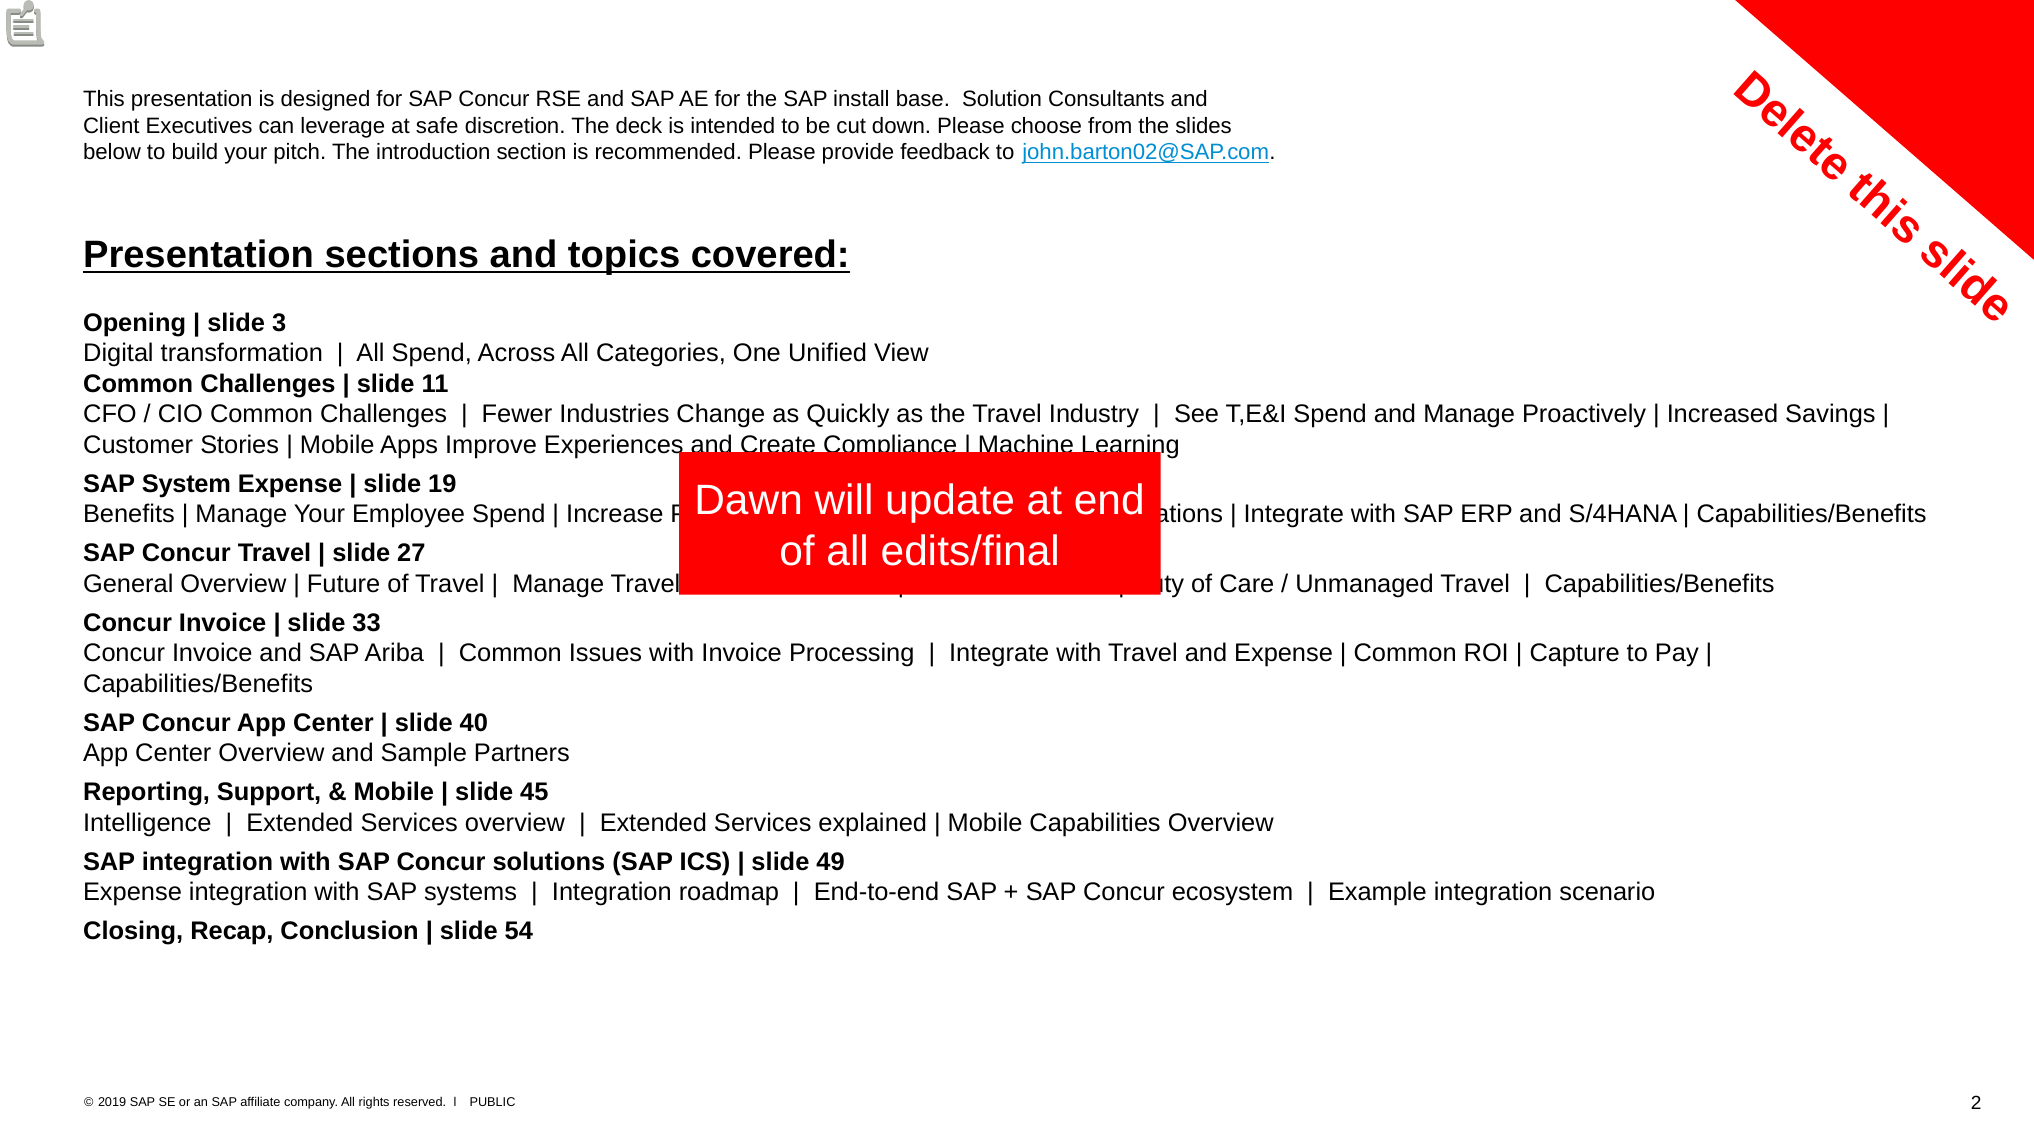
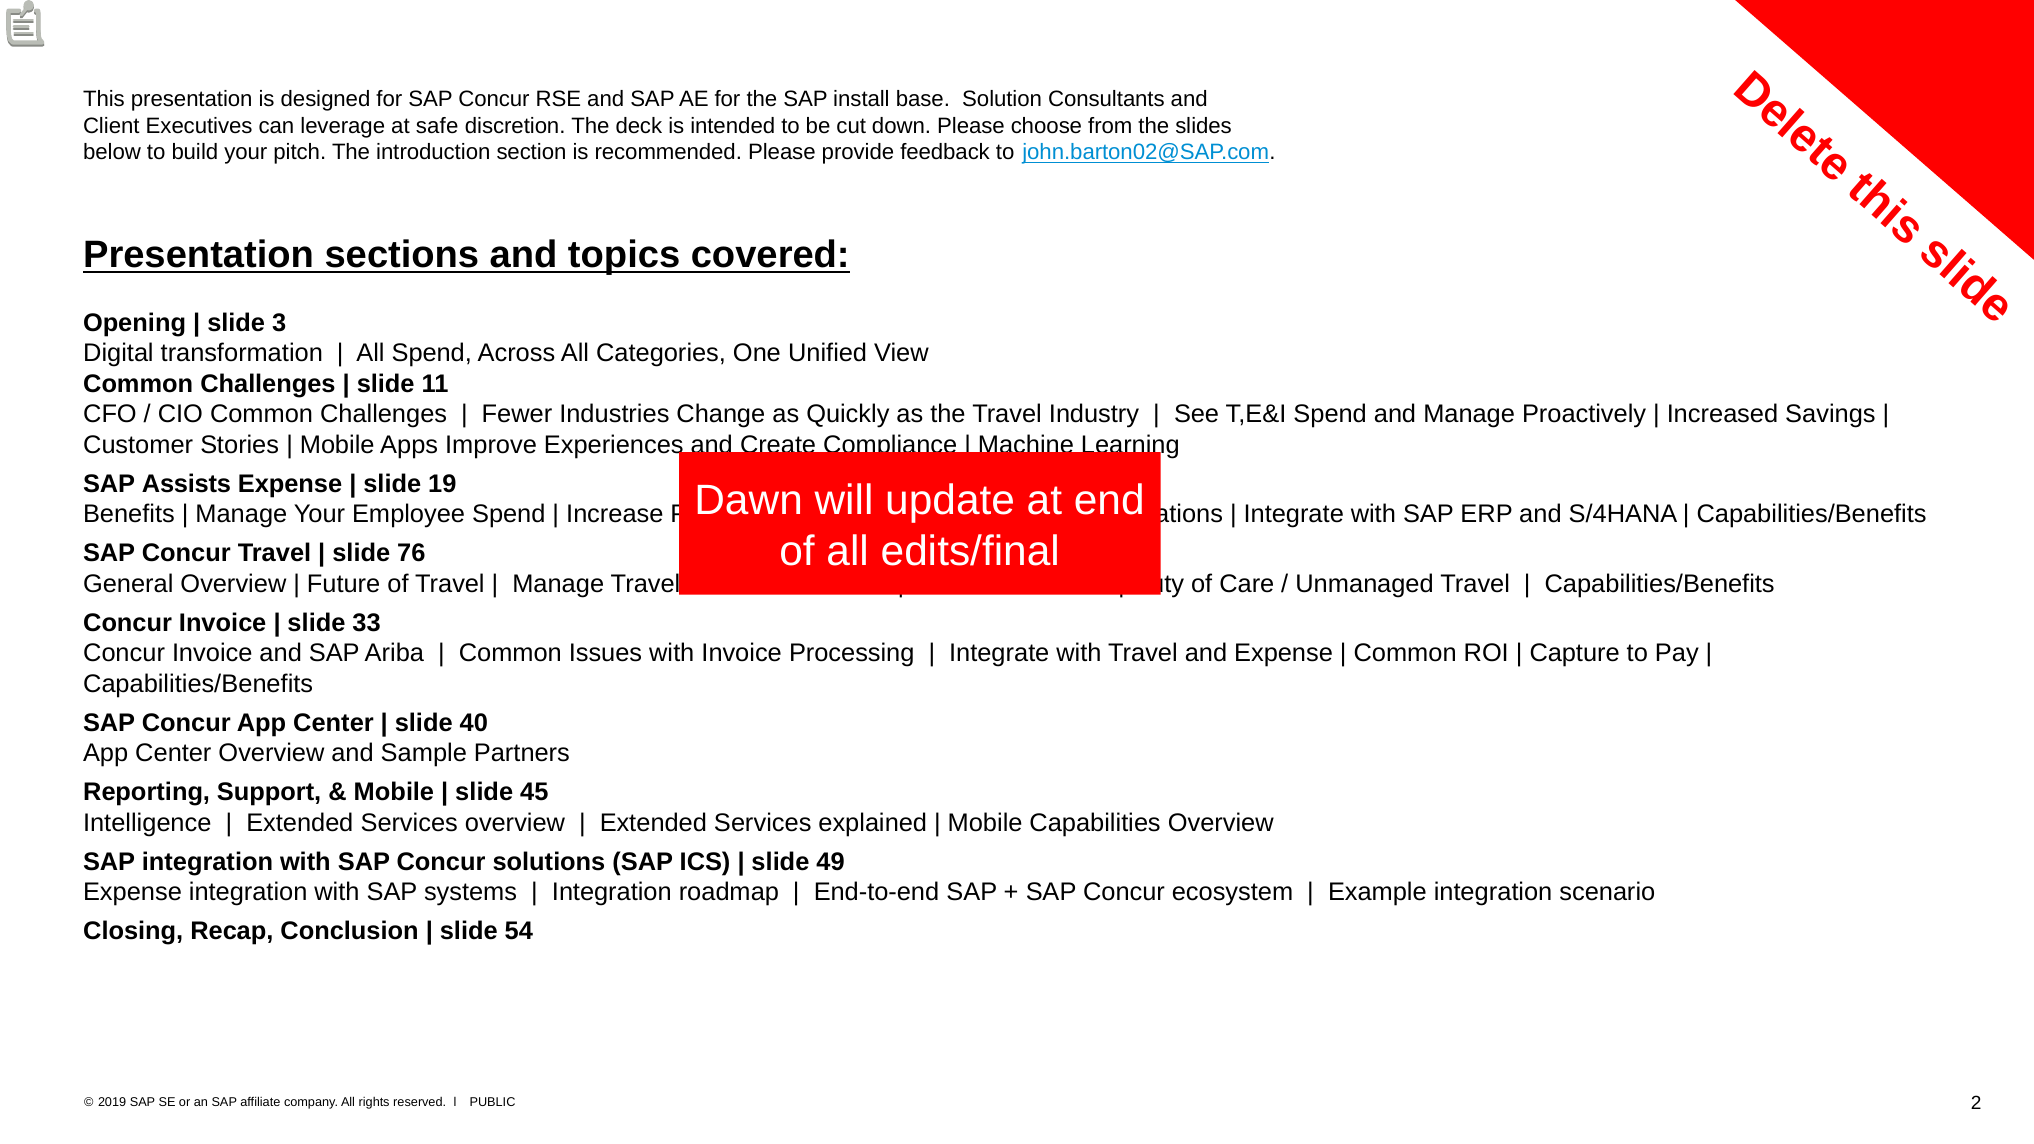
System: System -> Assists (186, 484)
27: 27 -> 76 (411, 553)
